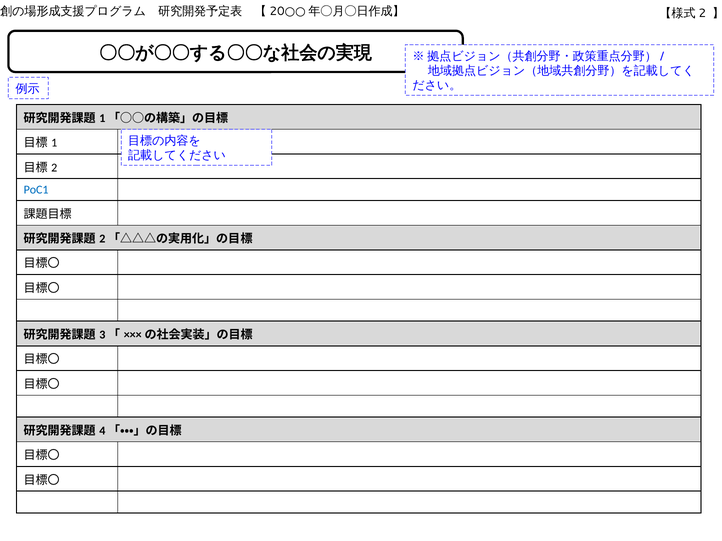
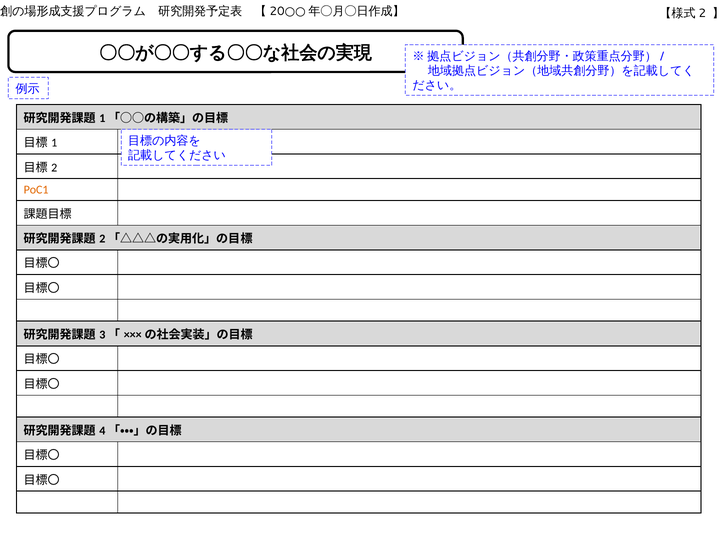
PoC1 colour: blue -> orange (36, 190)
